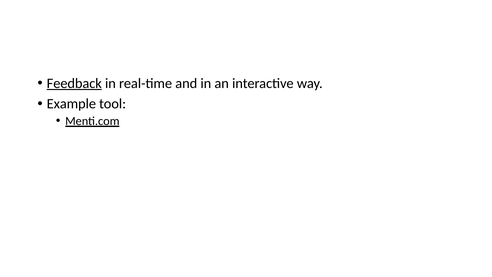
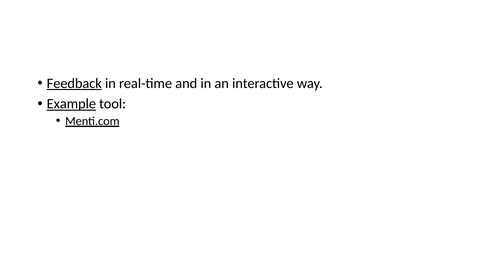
Example underline: none -> present (71, 104)
